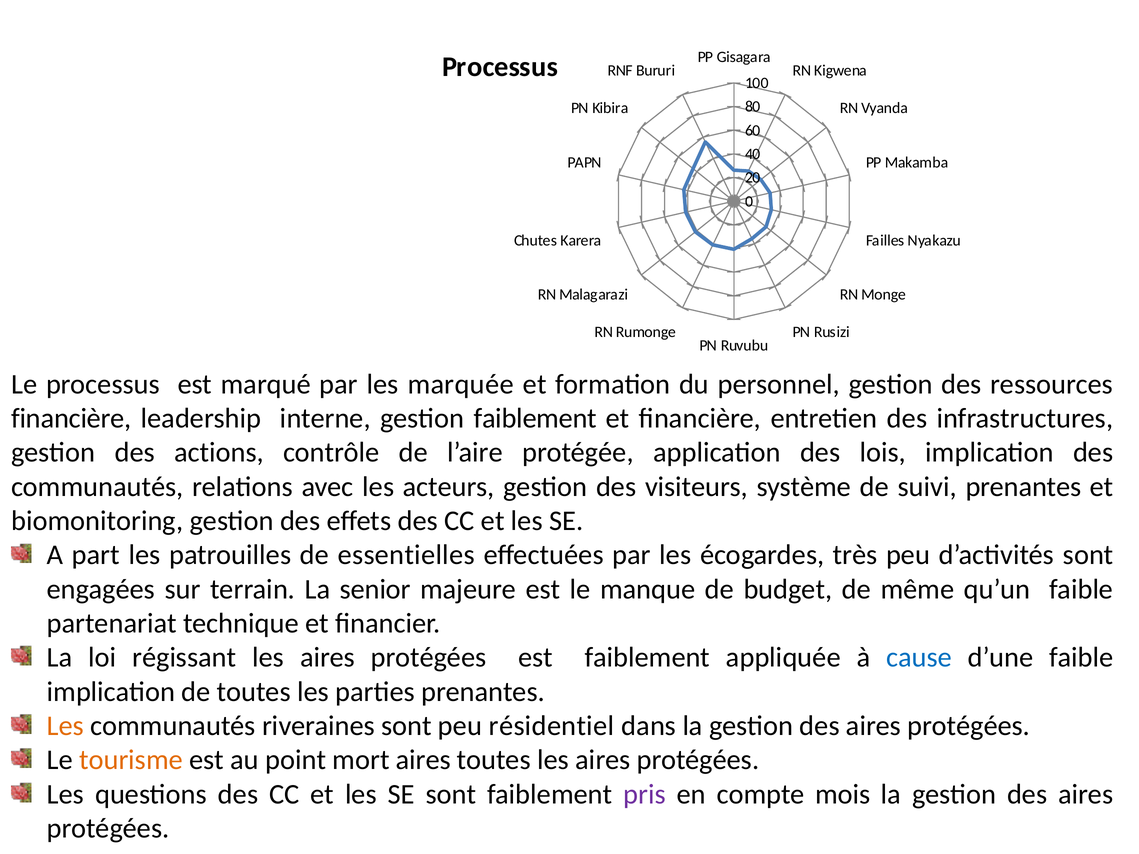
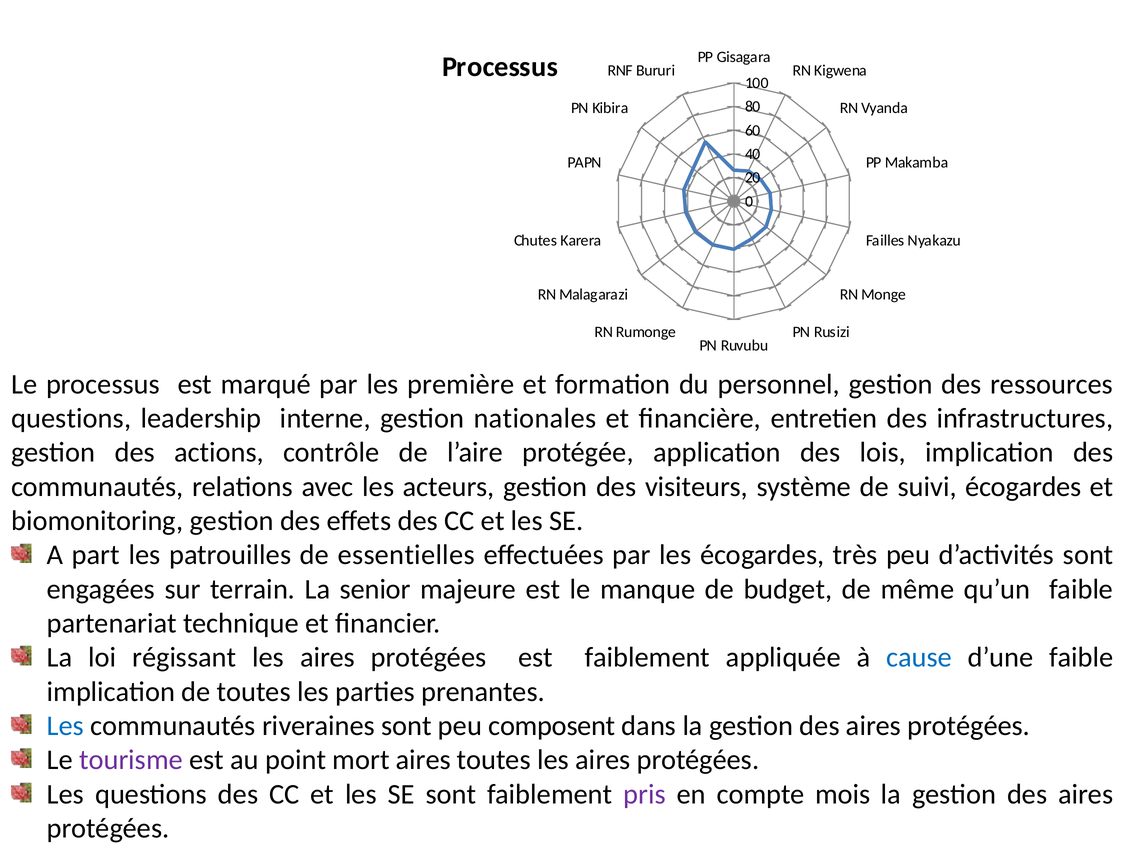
marquée: marquée -> première (461, 384)
financière: financière -> questions (71, 418)
gestion faiblement: faiblement -> nationales (535, 418)
suivi prenantes: prenantes -> écogardes (1023, 487)
Les colour: orange -> blue (65, 726)
résidentiel: résidentiel -> composent (552, 726)
tourisme colour: orange -> purple (131, 760)
